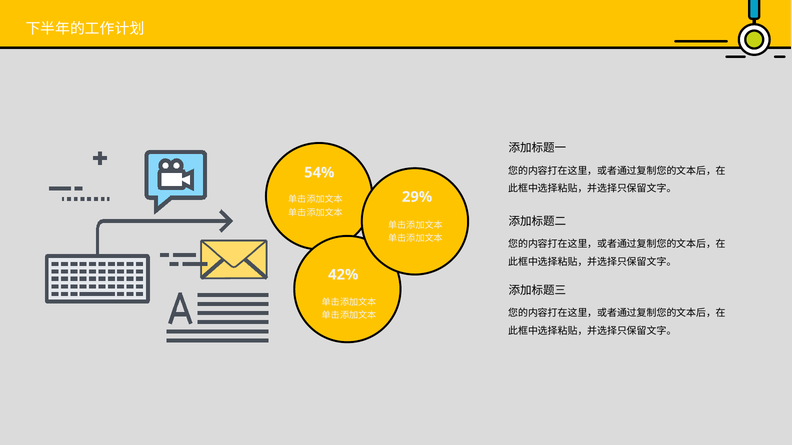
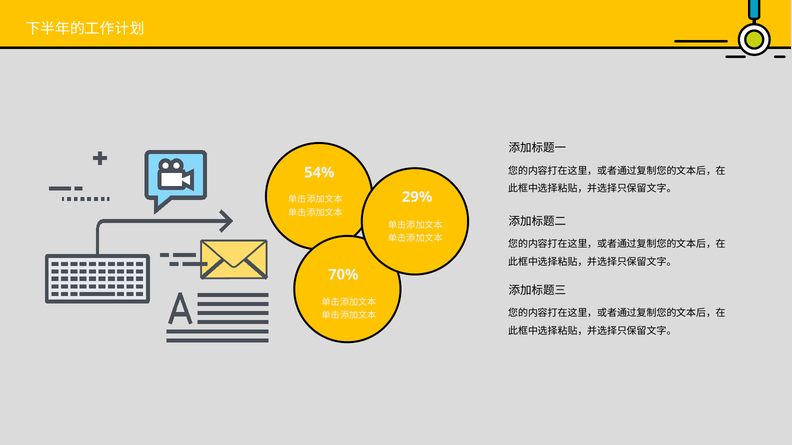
42%: 42% -> 70% (343, 275)
